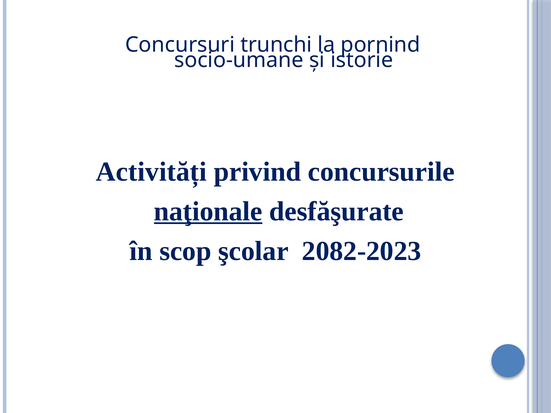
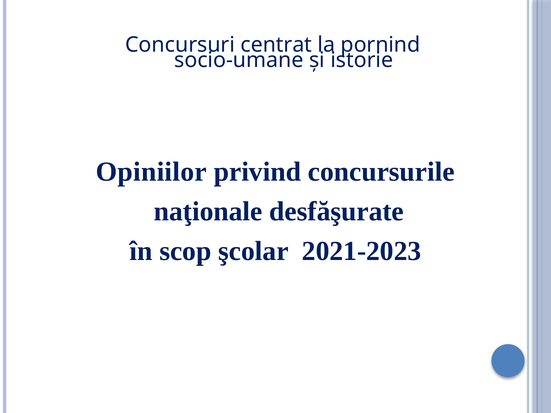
trunchi: trunchi -> centrat (276, 45)
Activități: Activități -> Opiniilor (151, 172)
naţionale underline: present -> none (208, 212)
2082-2023: 2082-2023 -> 2021-2023 (362, 251)
